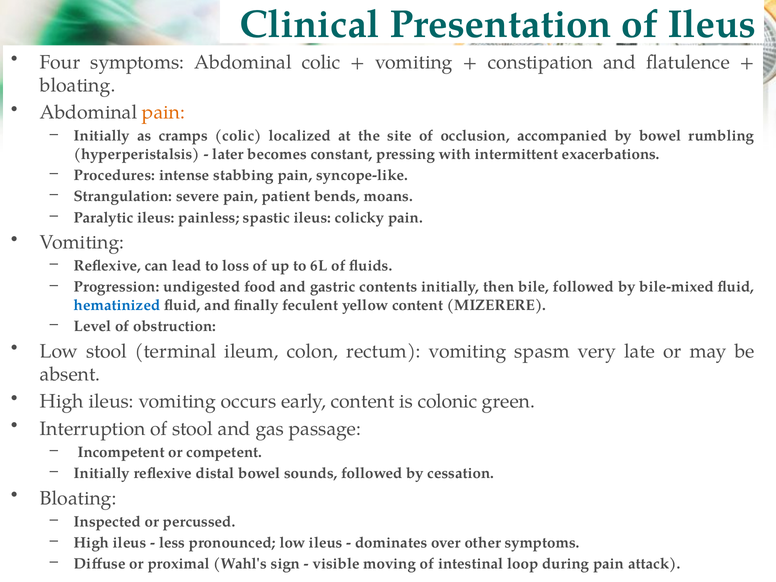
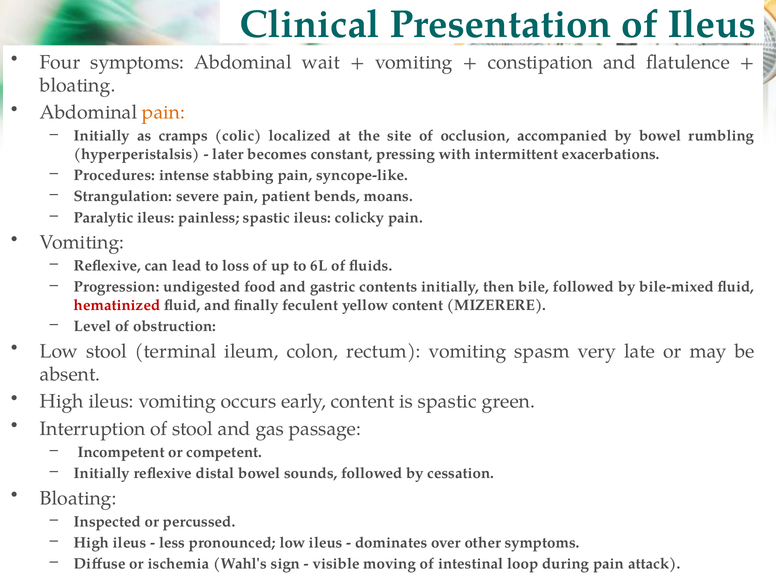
Abdominal colic: colic -> wait (321, 62)
hematinized colour: blue -> red (117, 305)
is colonic: colonic -> spastic (447, 402)
proximal: proximal -> ischemia (179, 564)
